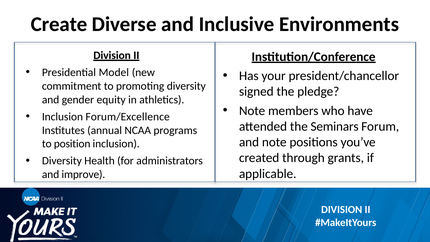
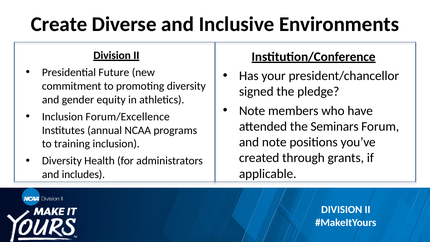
Model: Model -> Future (114, 72)
position: position -> training (72, 144)
improve: improve -> includes (83, 174)
